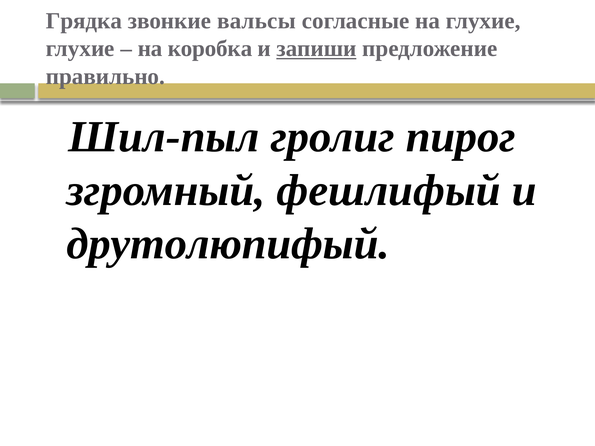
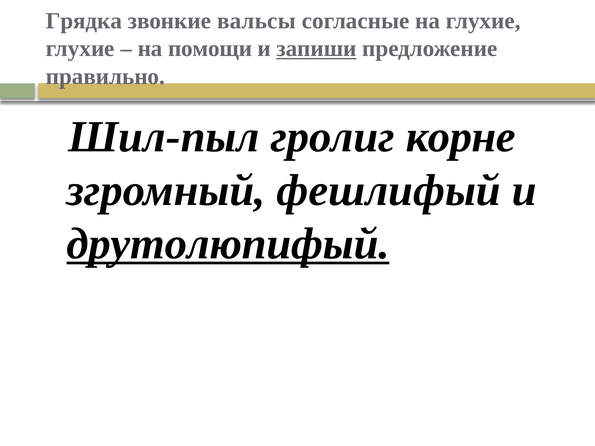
коробка: коробка -> помощи (210, 49)
пирог: пирог -> корне (461, 137)
друтолюпифый underline: none -> present (228, 244)
